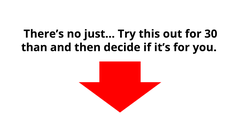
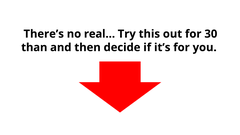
just…: just… -> real… (99, 34)
